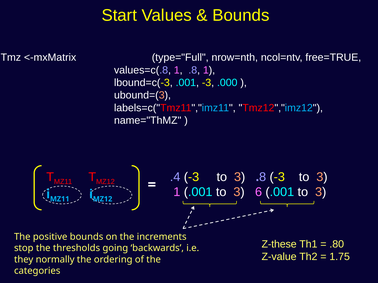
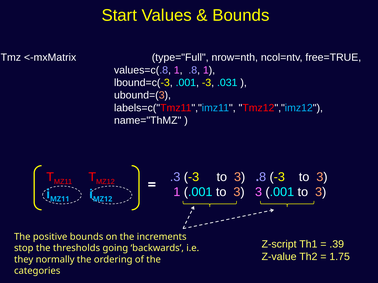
.000: .000 -> .031 (227, 83)
.4: .4 -> .3 (175, 177)
3 6: 6 -> 3 (259, 192)
Z-these: Z-these -> Z-script (279, 245)
.80: .80 -> .39 (337, 245)
